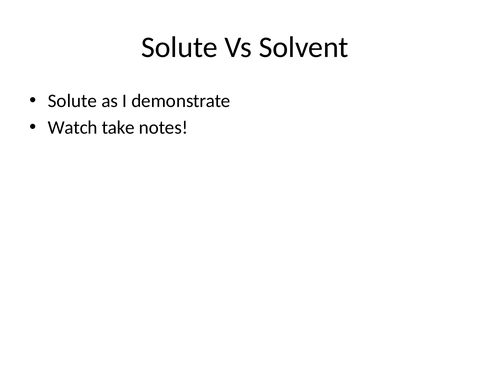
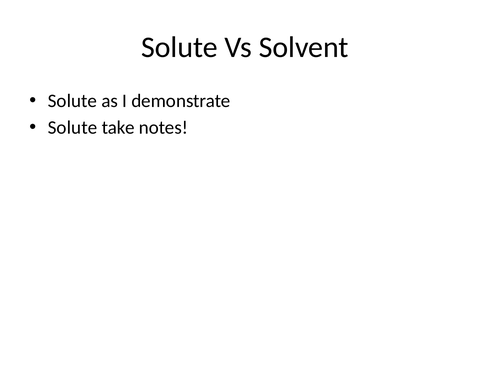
Watch: Watch -> Solute (73, 128)
